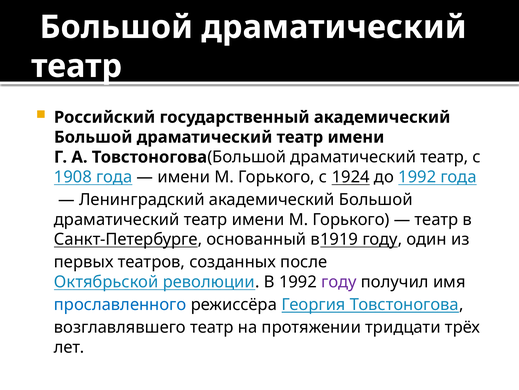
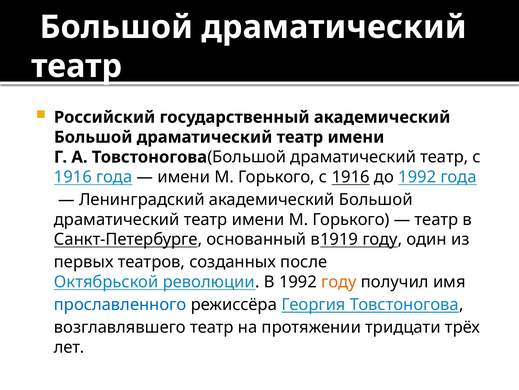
1908: 1908 -> 1916 (73, 177)
Горького с 1924: 1924 -> 1916 (351, 177)
году colour: purple -> orange (339, 281)
